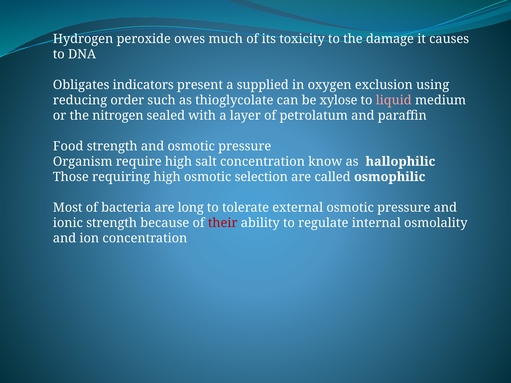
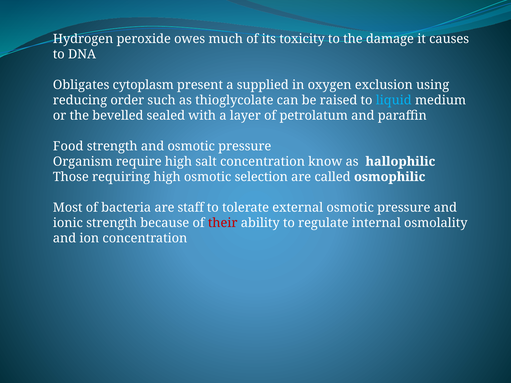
indicators: indicators -> cytoplasm (143, 85)
xylose: xylose -> raised (338, 100)
liquid colour: pink -> light blue (394, 100)
nitrogen: nitrogen -> bevelled (118, 116)
long: long -> staff (191, 208)
